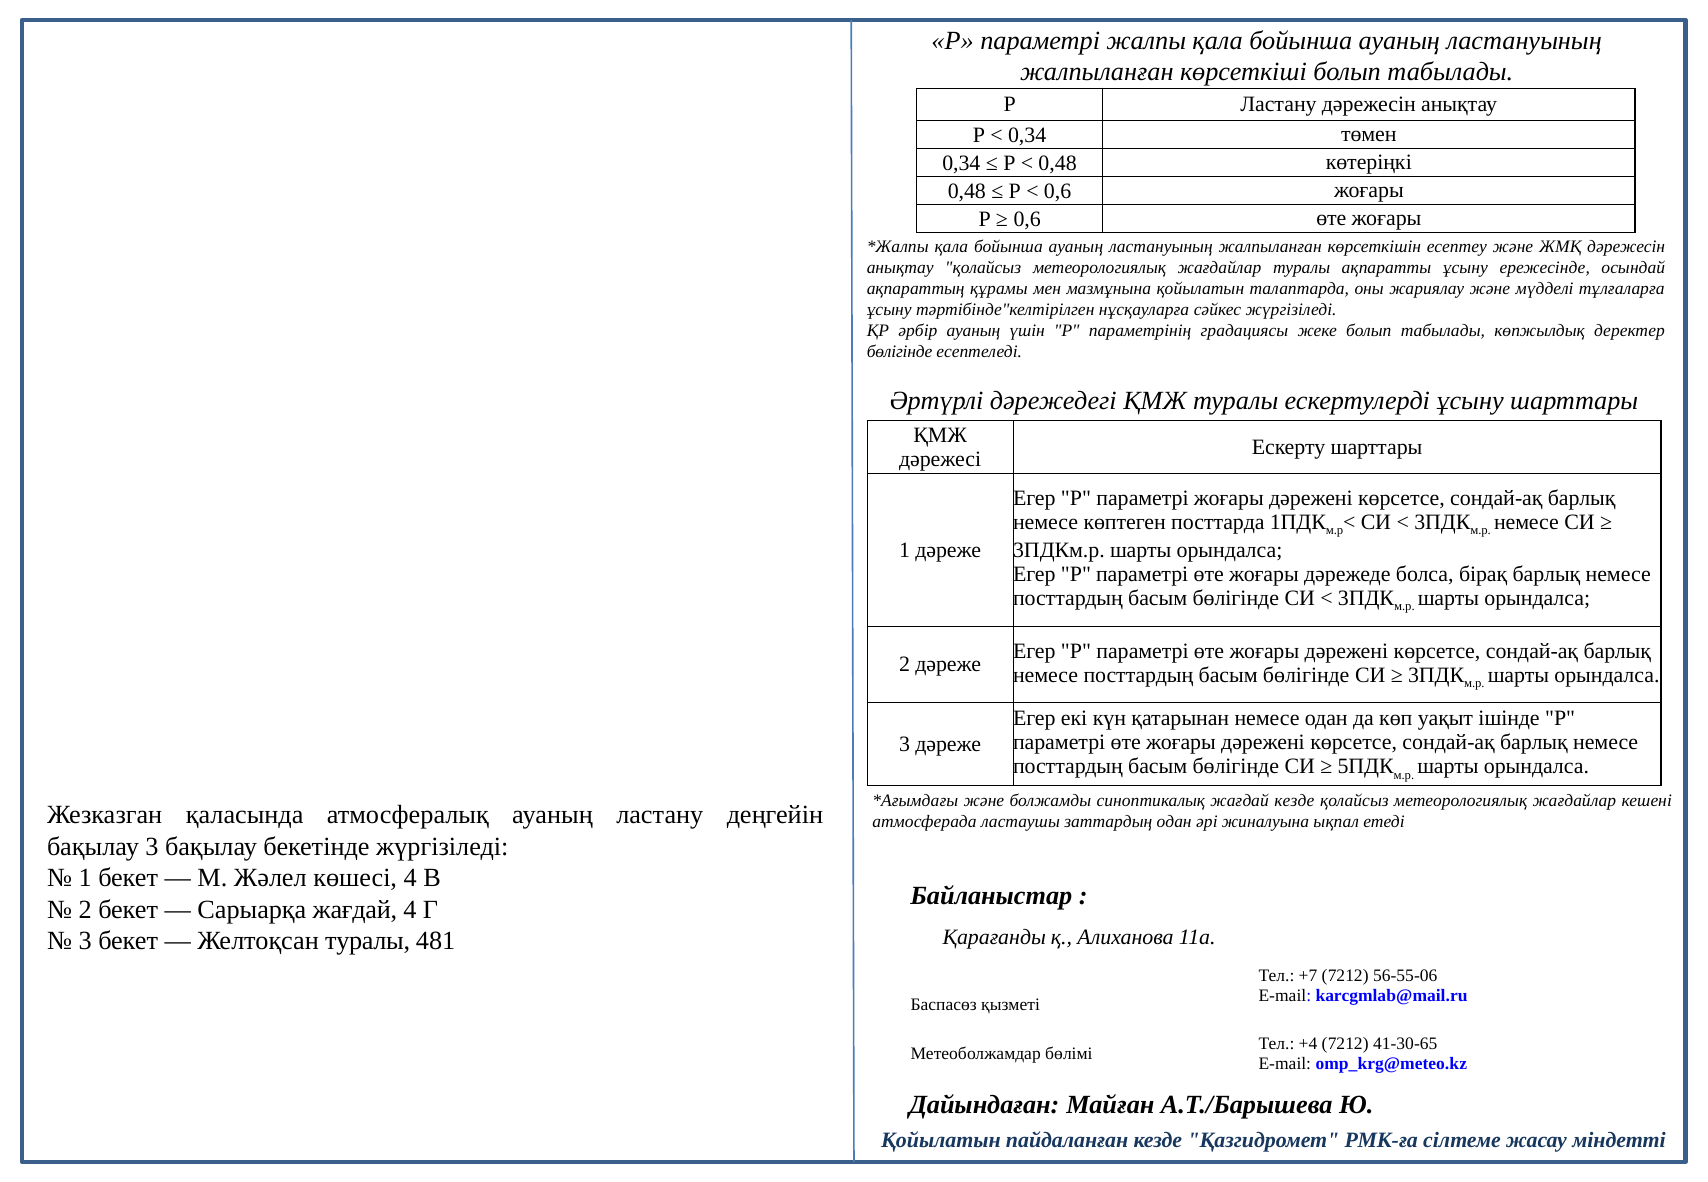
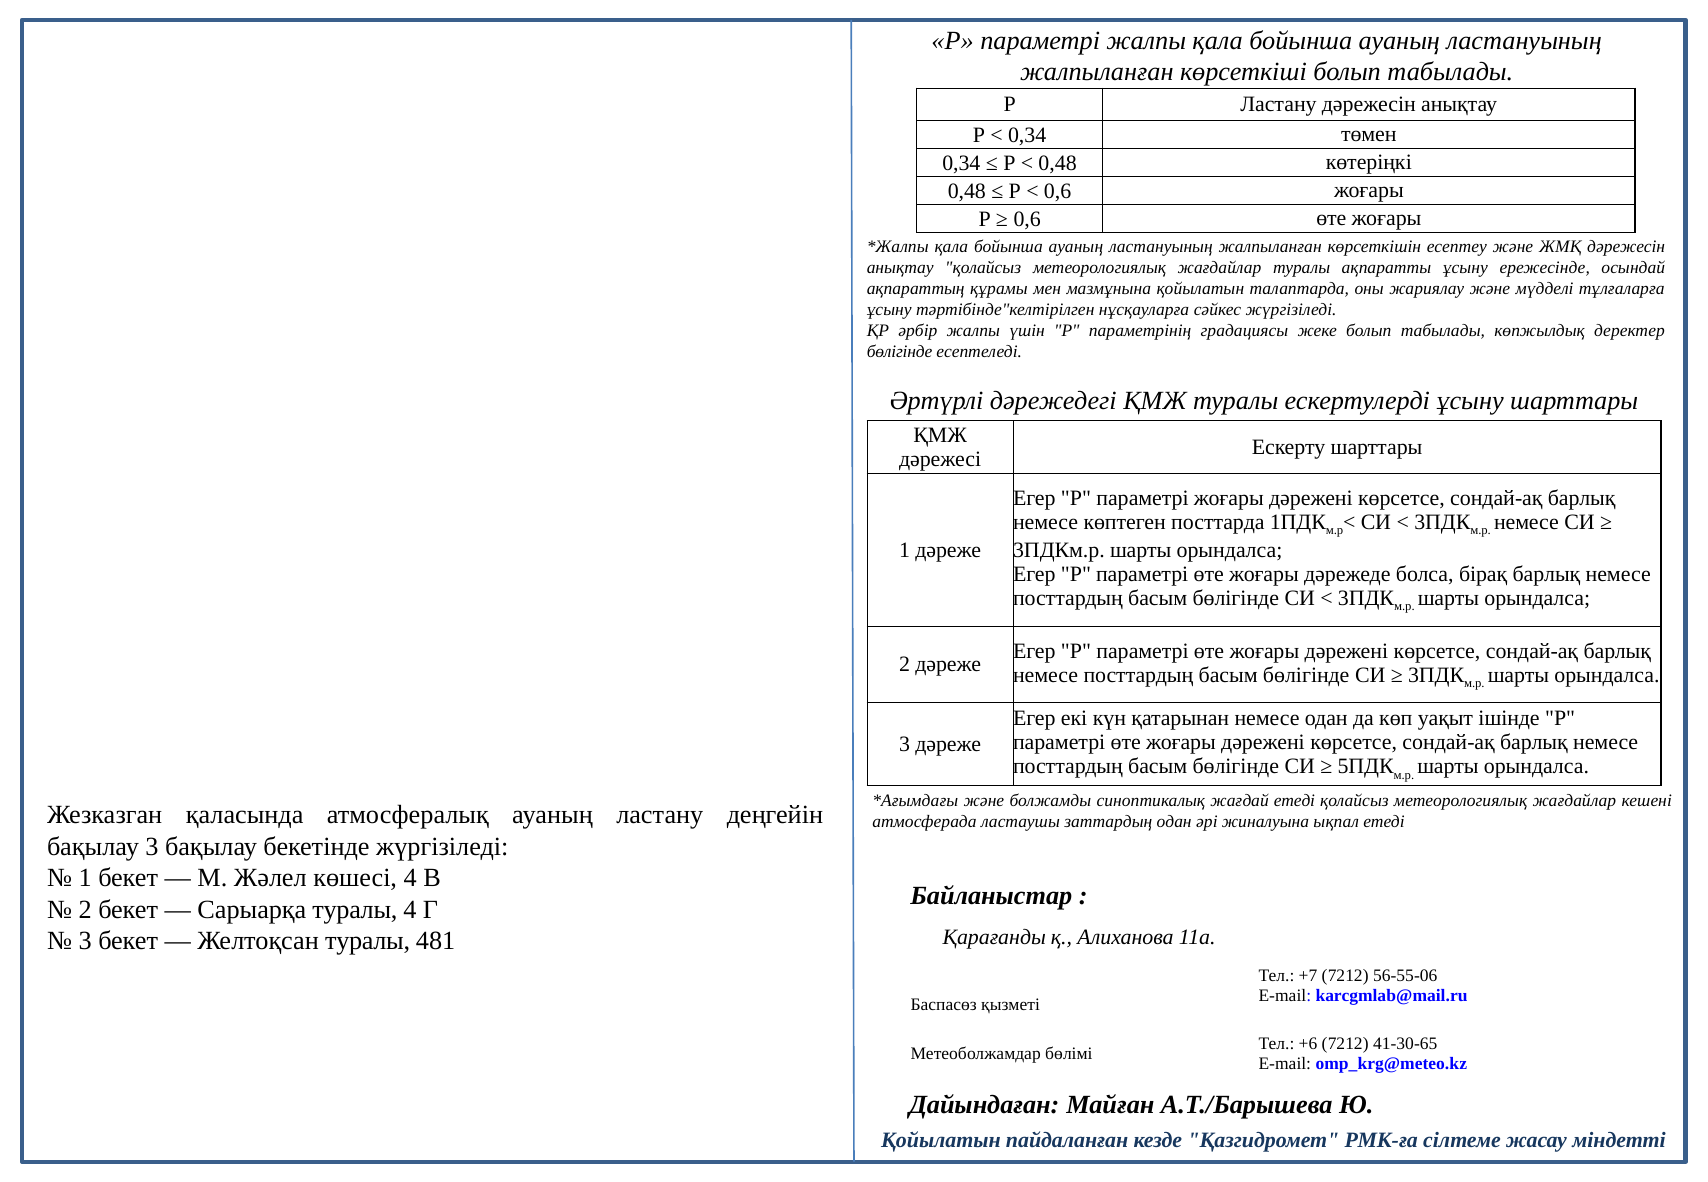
әрбір ауаның: ауаның -> жалпы (973, 330)
жағдай кезде: кезде -> етеді (1294, 801)
Сарыарқа жағдай: жағдай -> туралы (355, 910)
+4: +4 -> +6 (1308, 1045)
